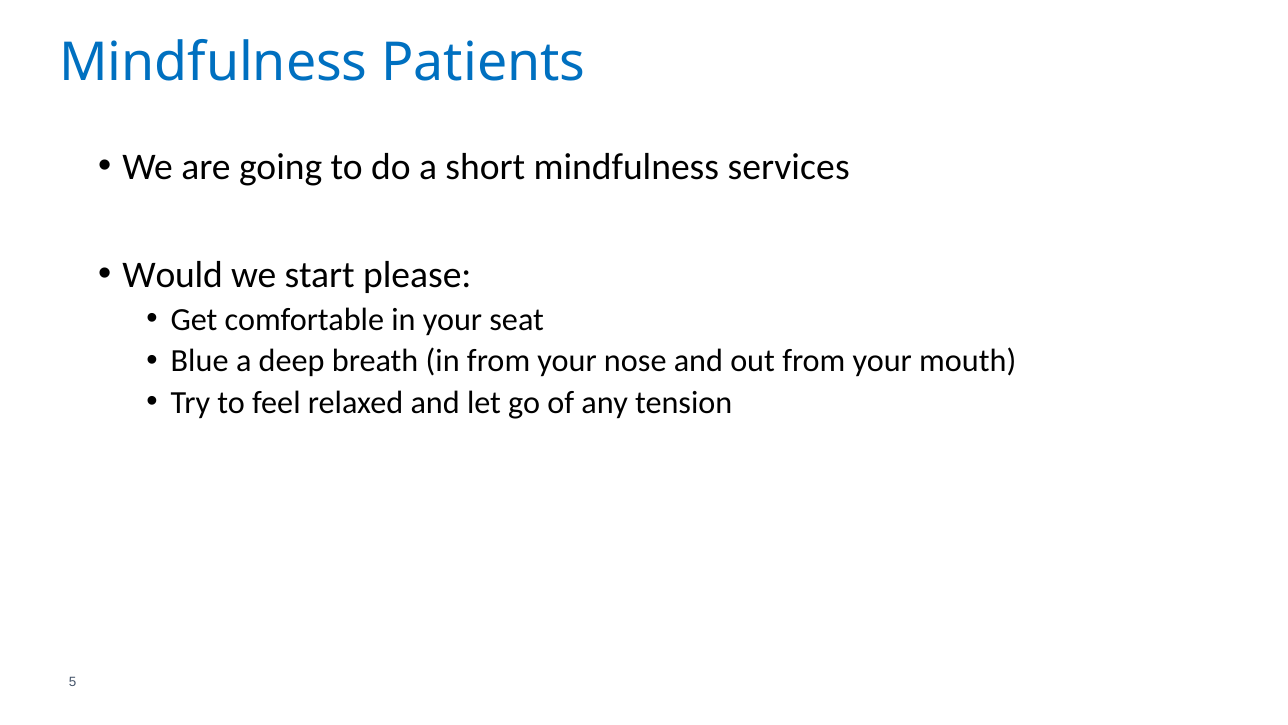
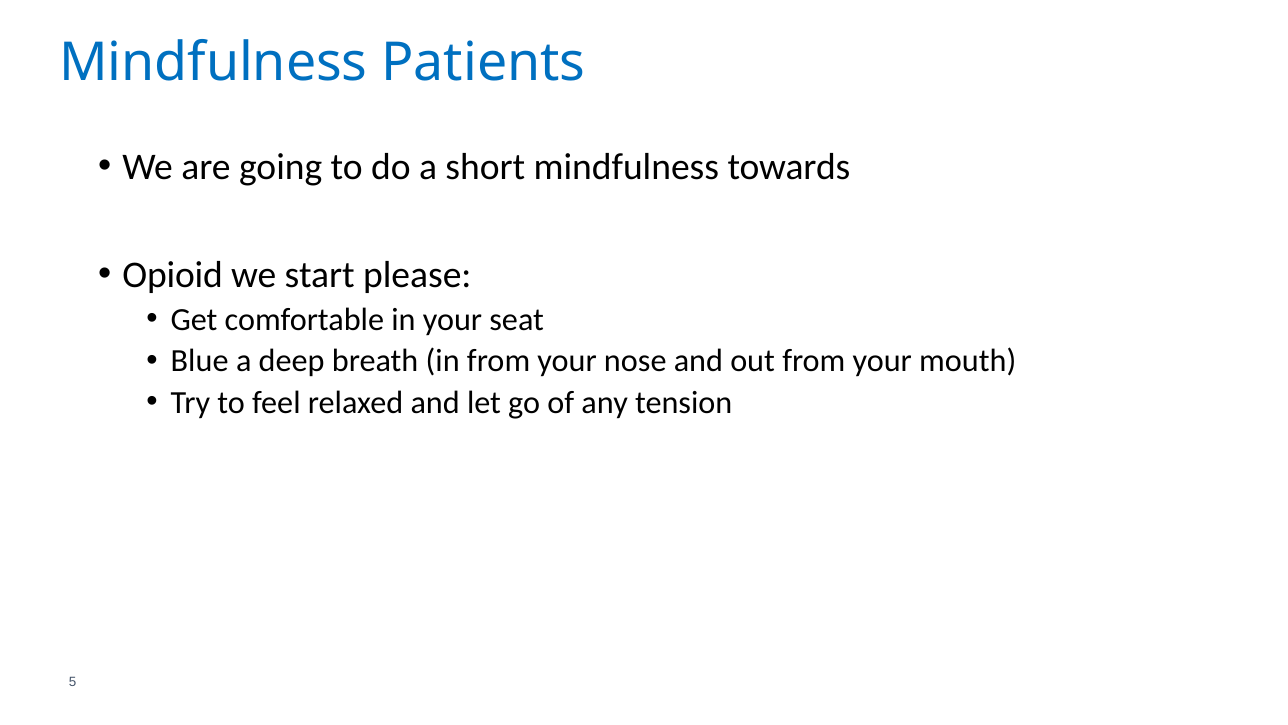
services: services -> towards (789, 167)
Would: Would -> Opioid (173, 275)
